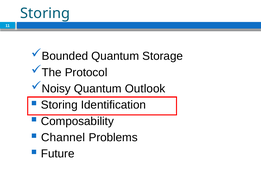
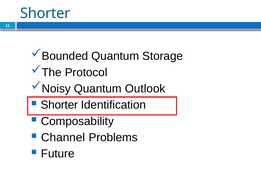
Storing: Storing -> Shorter (45, 13)
Storing: Storing -> Shorter (59, 105)
